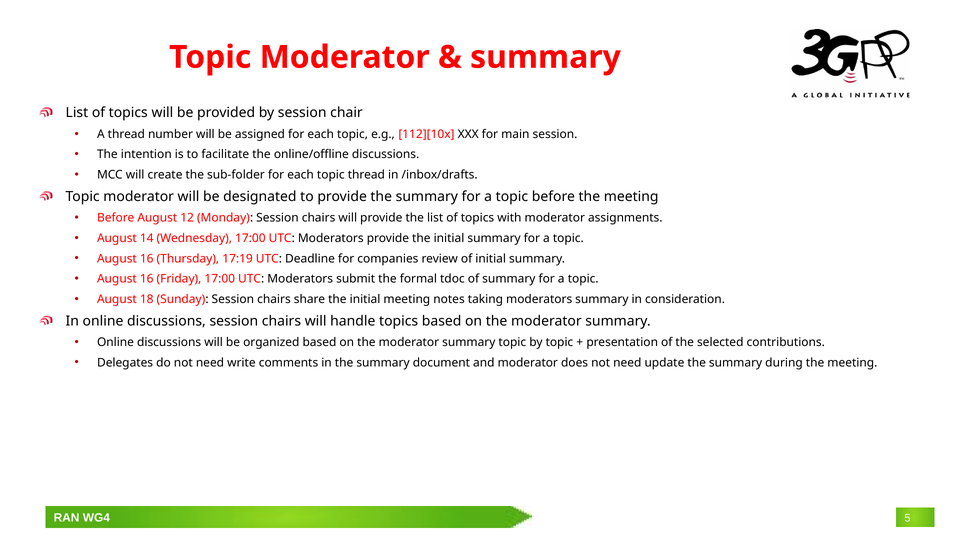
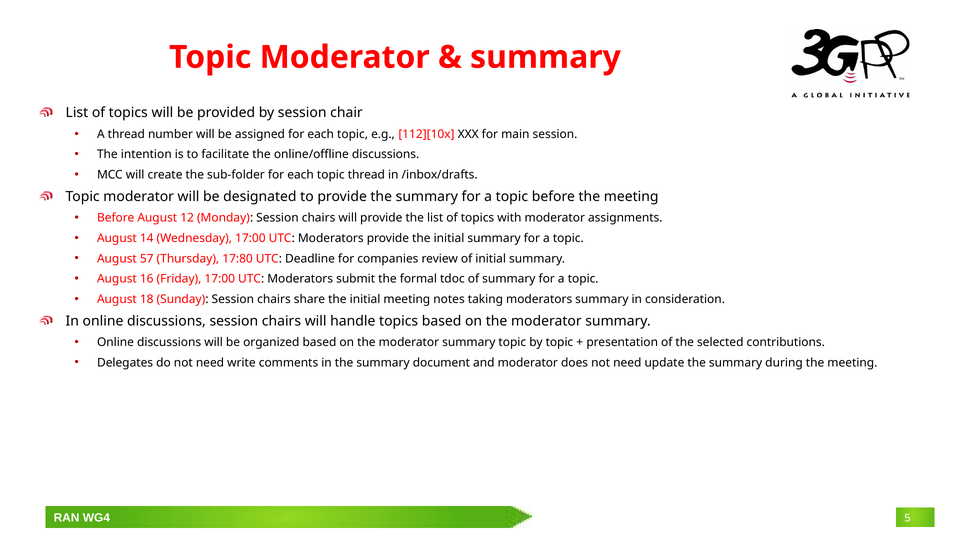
16: 16 -> 57 (147, 259)
17:19: 17:19 -> 17:80 (238, 259)
